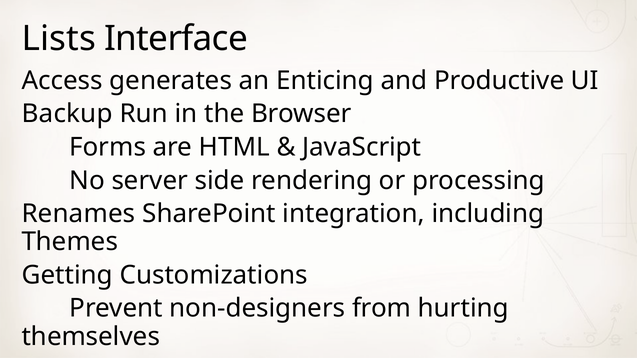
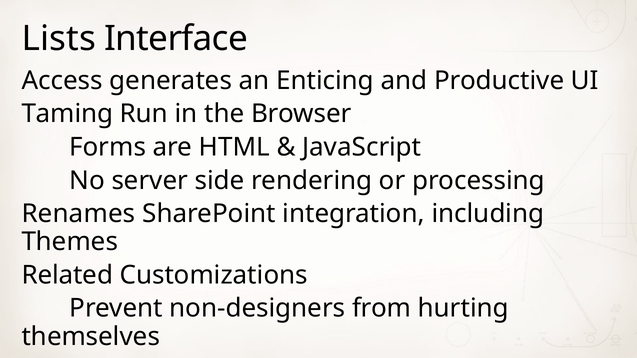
Backup: Backup -> Taming (67, 114)
Getting: Getting -> Related (67, 275)
